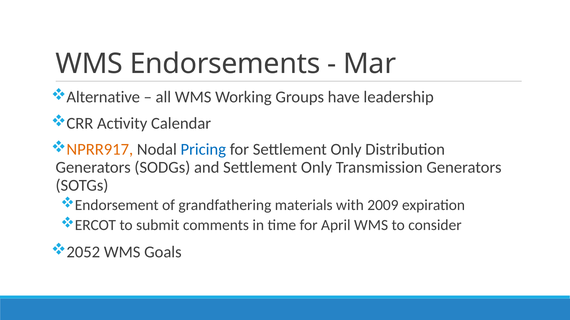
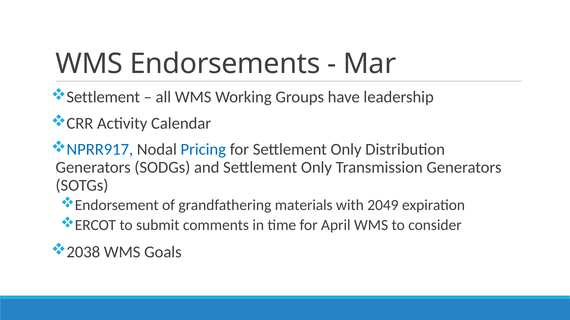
Alternative: Alternative -> Settlement (103, 97)
NPRR917 colour: orange -> blue (100, 150)
2009: 2009 -> 2049 (383, 205)
2052: 2052 -> 2038 (83, 252)
